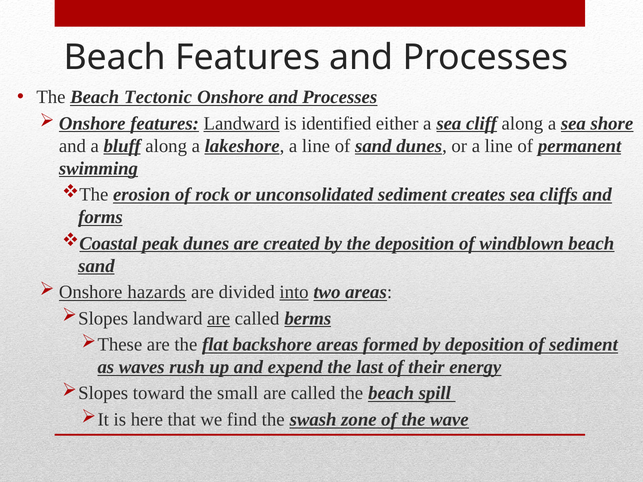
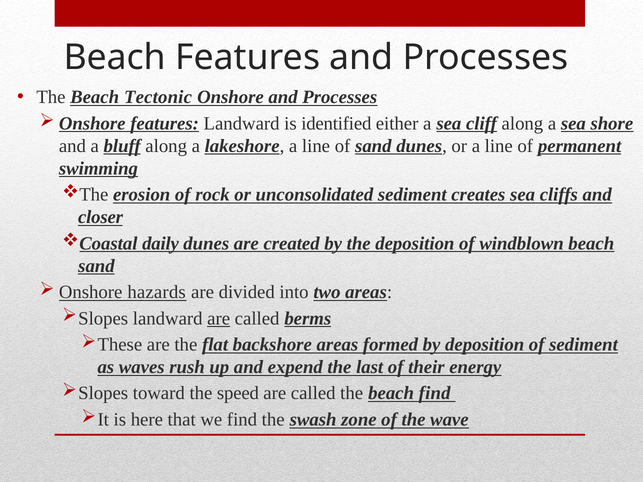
Landward underline: present -> none (242, 123)
forms: forms -> closer (101, 217)
peak: peak -> daily (161, 243)
into underline: present -> none (294, 292)
small: small -> speed (238, 394)
beach spill: spill -> find (435, 394)
